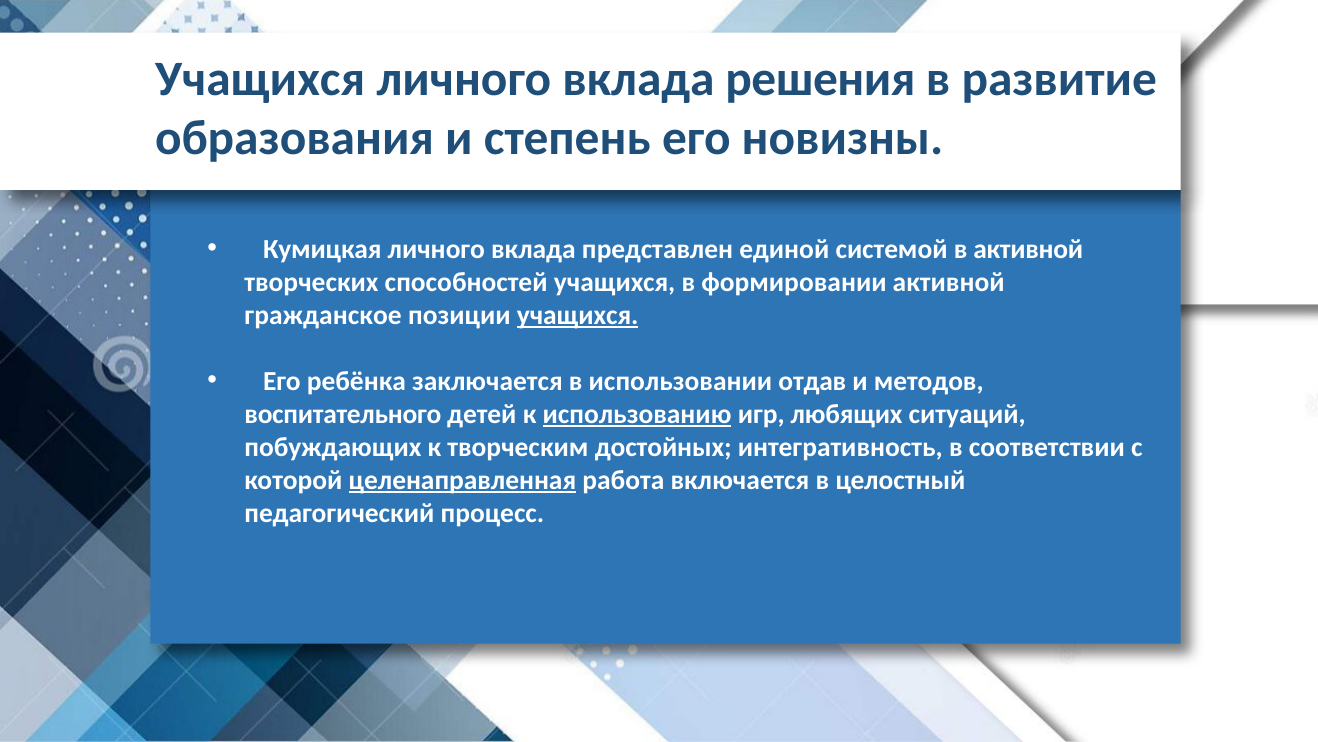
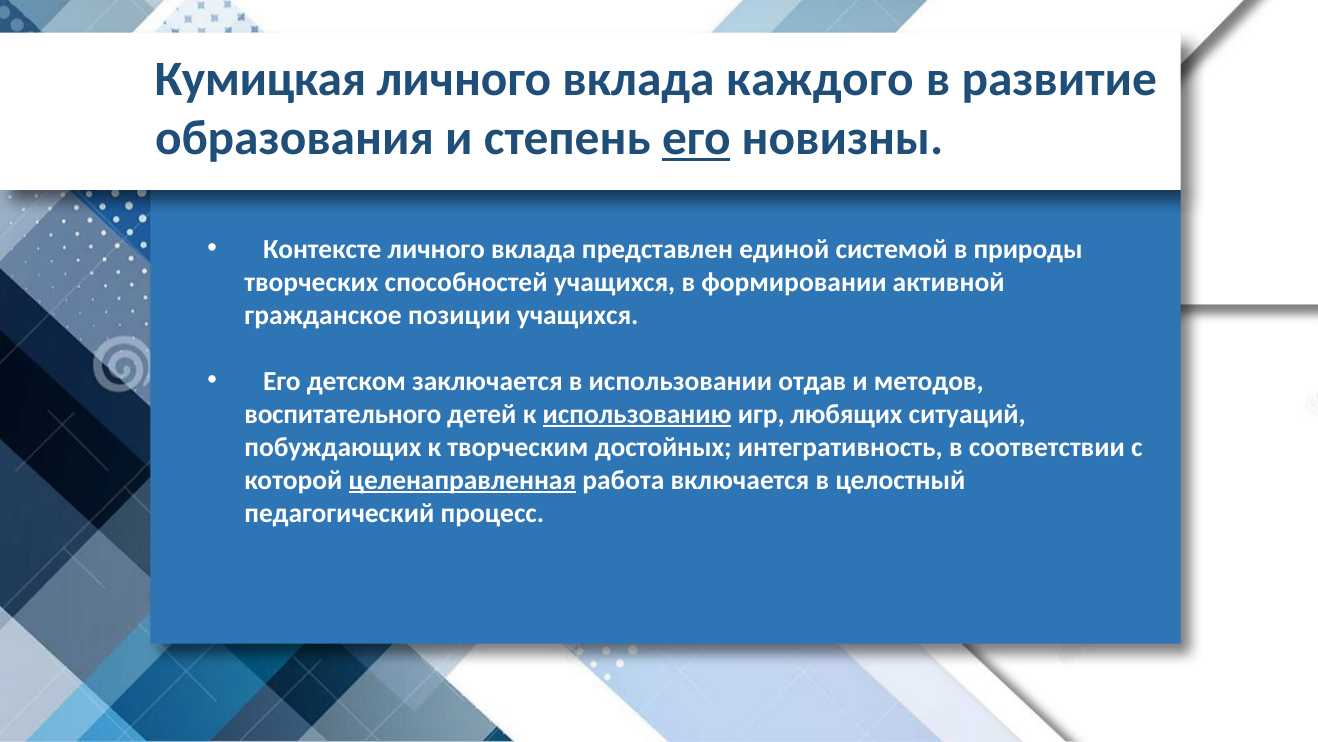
Учащихся: Учащихся -> Кумицкая (260, 79)
решения: решения -> каждого (820, 79)
его underline: none -> present (696, 138)
Кумицкая: Кумицкая -> Контексте (322, 249)
в активной: активной -> природы (1028, 249)
учащихся underline: present -> none (578, 315)
ребёнка: ребёнка -> детском (356, 381)
